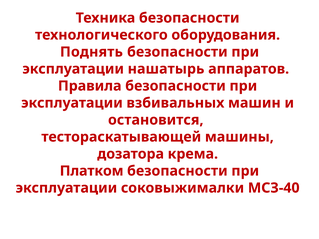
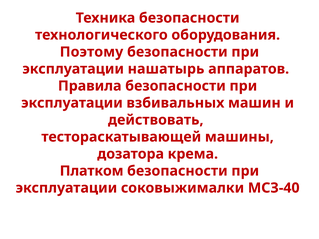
Поднять: Поднять -> Поэтому (92, 52)
остановится: остановится -> действовать (156, 120)
